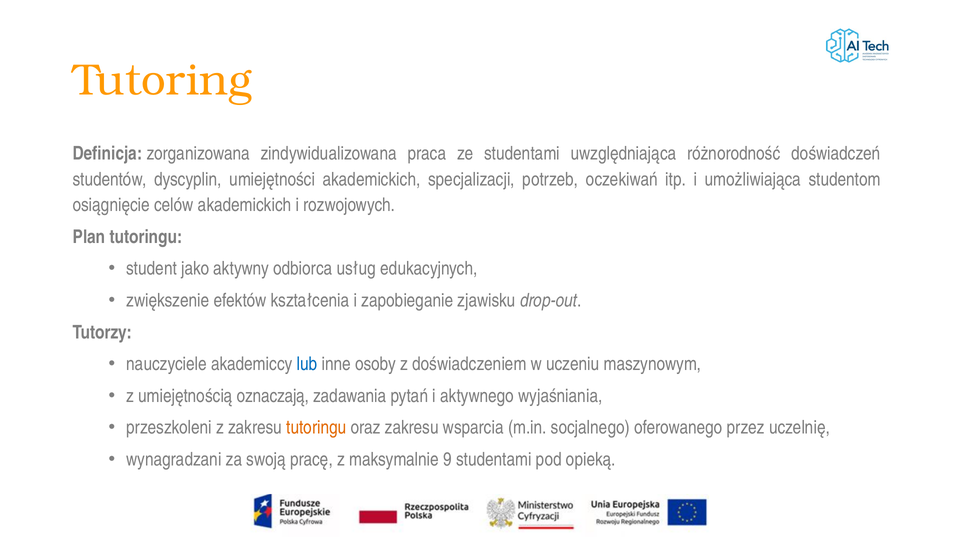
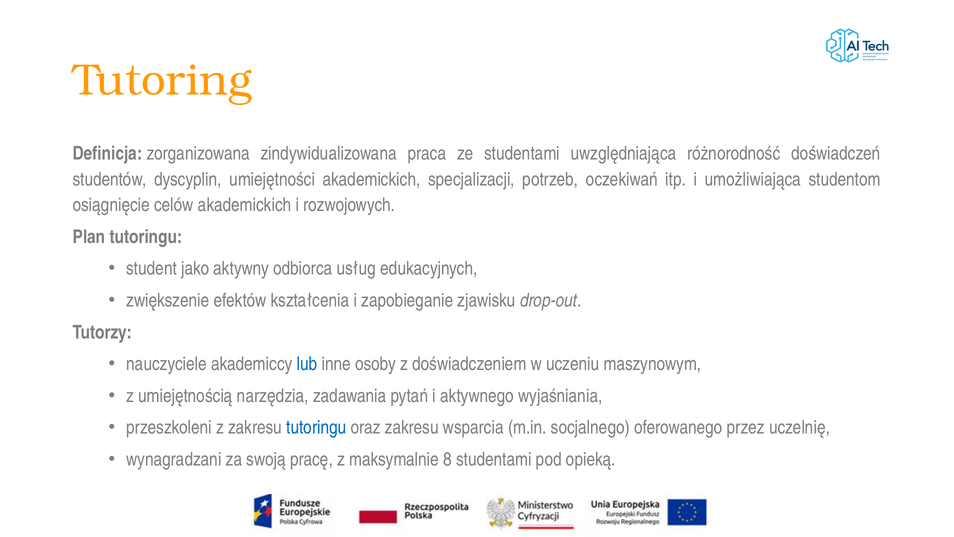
oznaczają: oznaczają -> narzędzia (273, 396)
tutoringu colour: orange -> blue (316, 427)
9: 9 -> 8 (448, 459)
